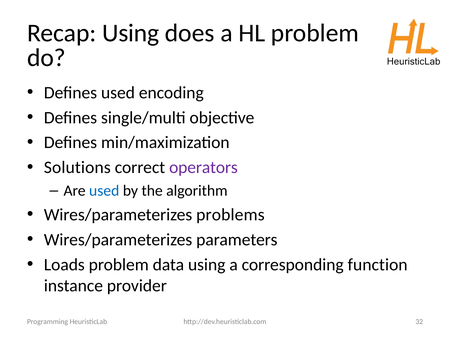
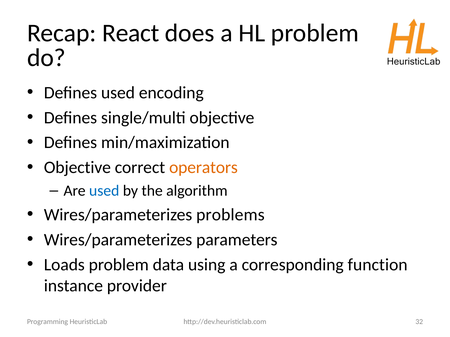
Recap Using: Using -> React (131, 33)
Solutions: Solutions -> Objective (77, 168)
operators colour: purple -> orange (203, 168)
